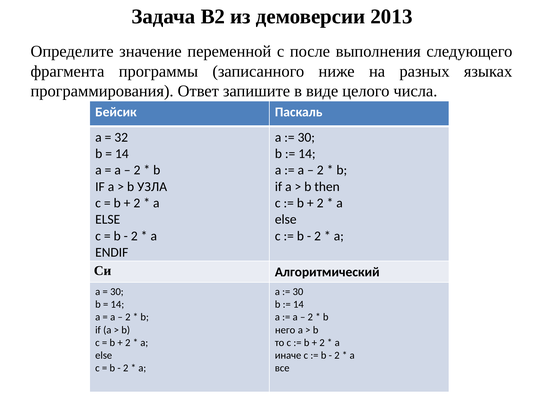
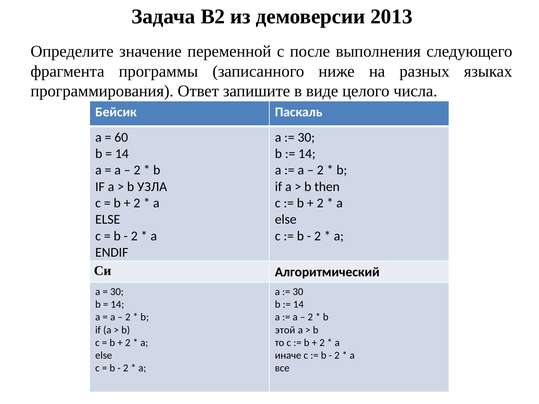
32: 32 -> 60 (121, 137)
него: него -> этой (285, 330)
